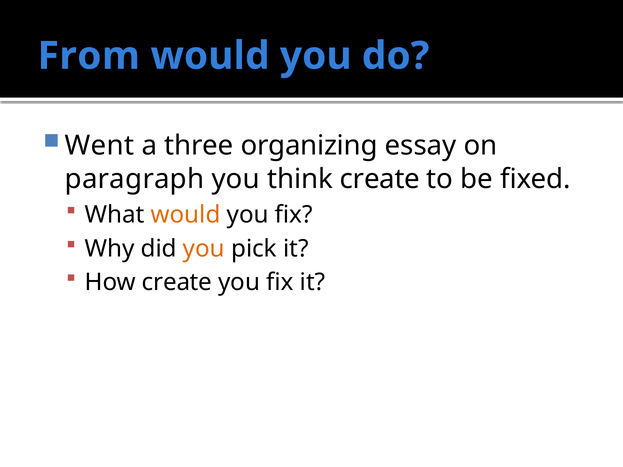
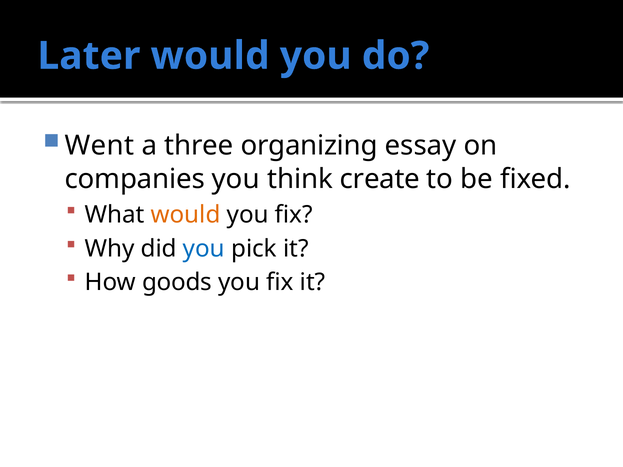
From: From -> Later (89, 56)
paragraph: paragraph -> companies (135, 179)
you colour: orange -> blue (204, 249)
How create: create -> goods (177, 283)
